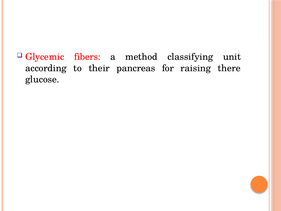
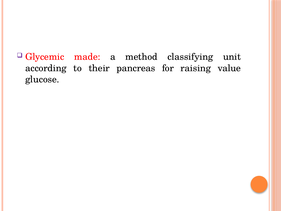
fibers: fibers -> made (87, 57)
there: there -> value (229, 68)
